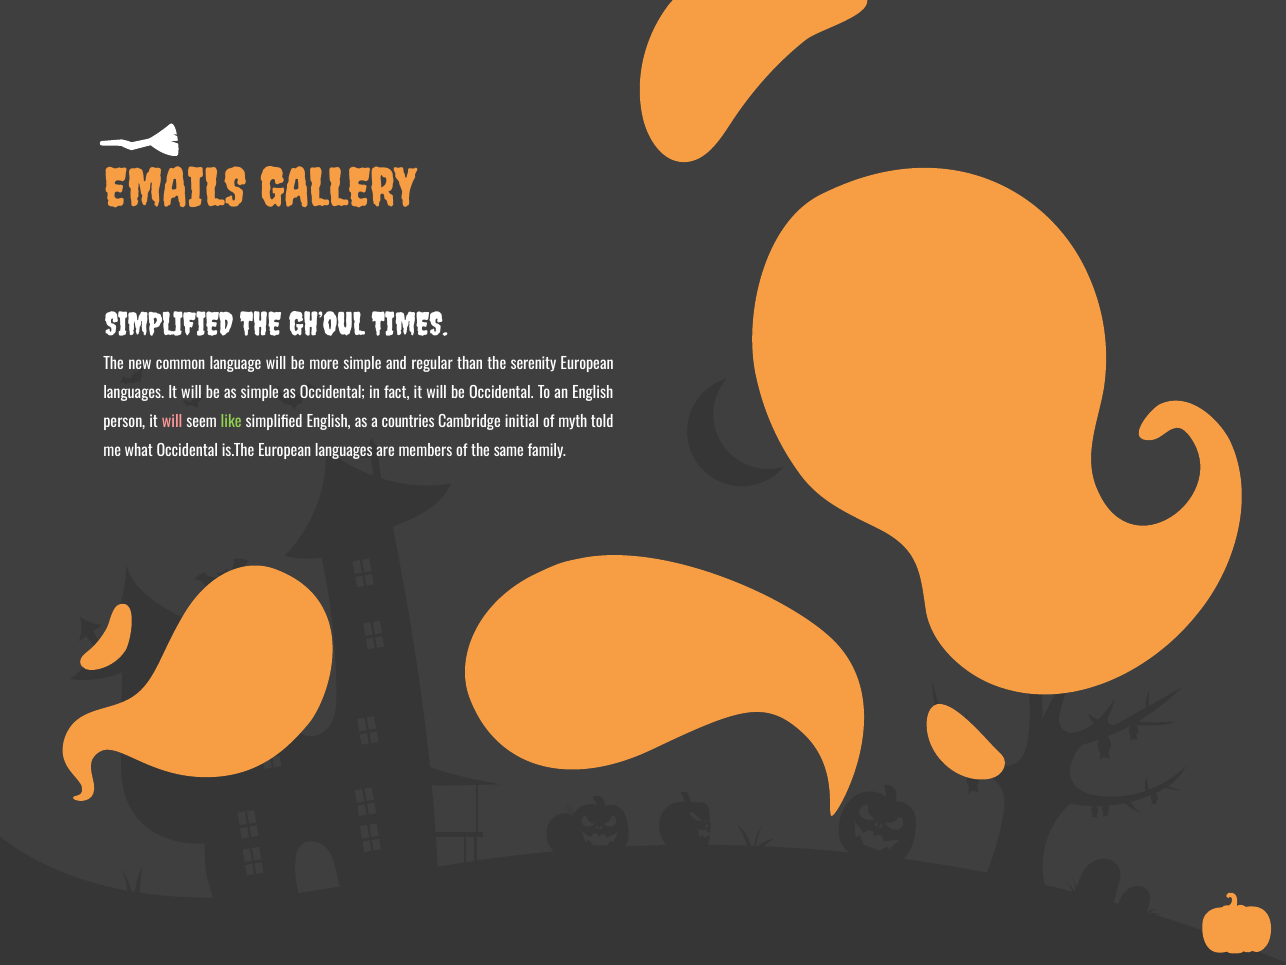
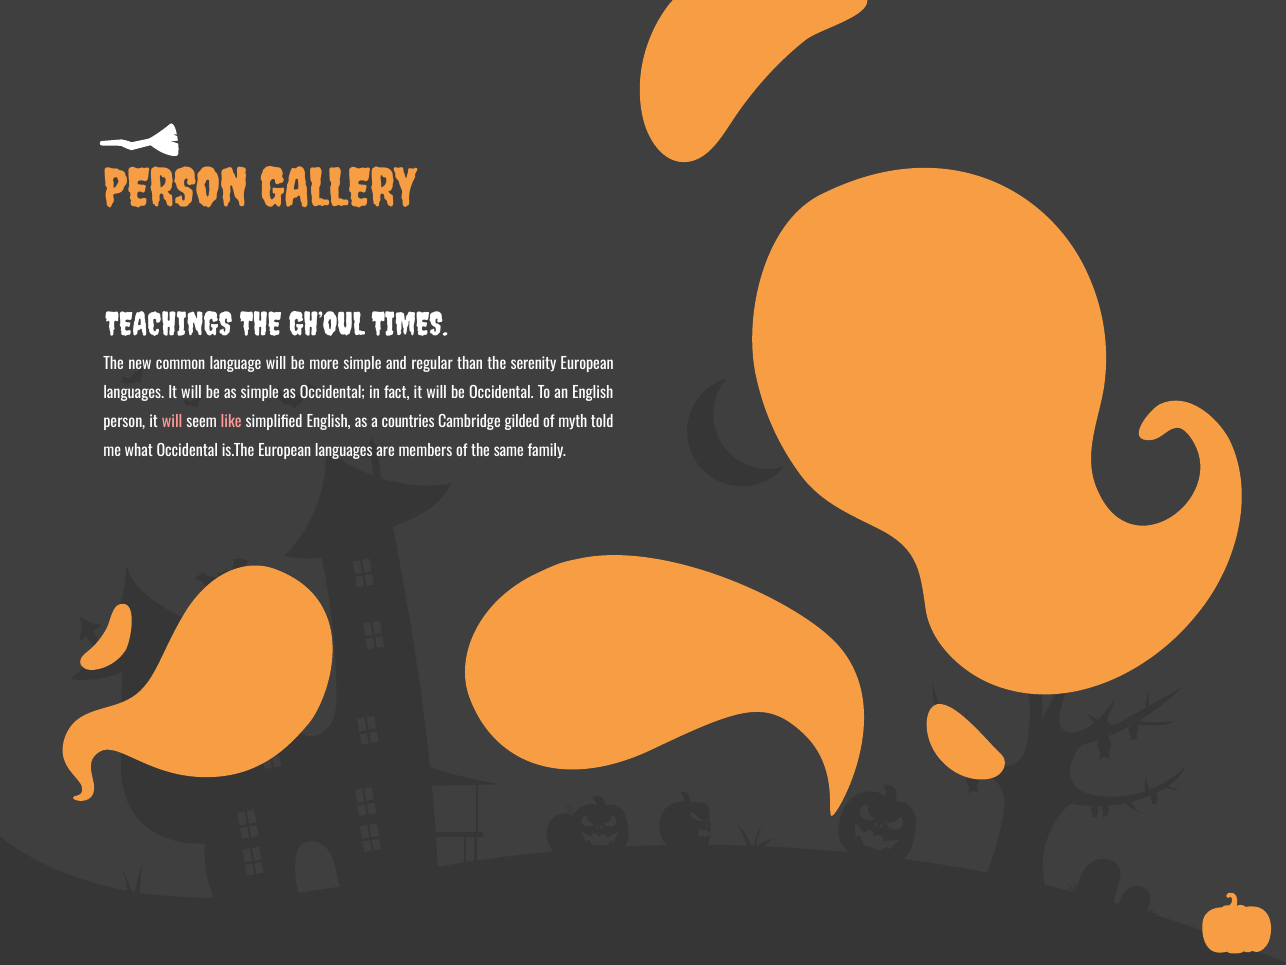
EMAILS: EMAILS -> PERSON (176, 189)
SIMPLIFIED: SIMPLIFIED -> TEACHINGS (169, 325)
like colour: light green -> pink (231, 422)
initial: initial -> gilded (522, 422)
